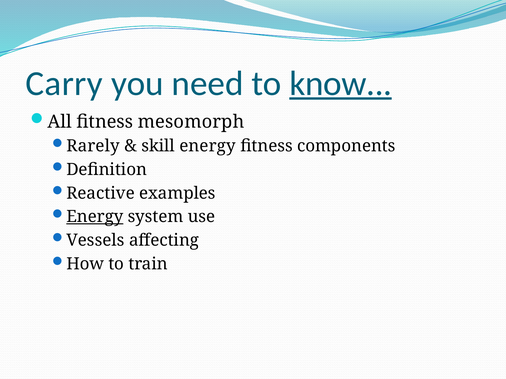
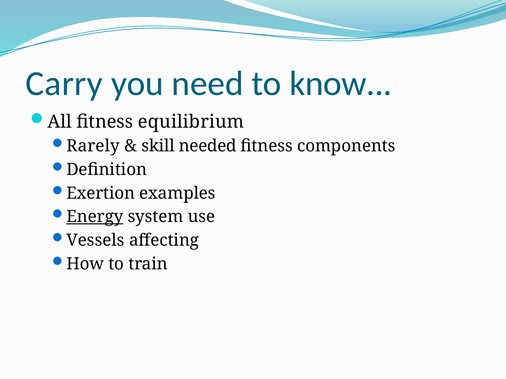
know underline: present -> none (341, 84)
mesomorph: mesomorph -> equilibrium (191, 122)
skill energy: energy -> needed (208, 146)
Reactive: Reactive -> Exertion (101, 193)
